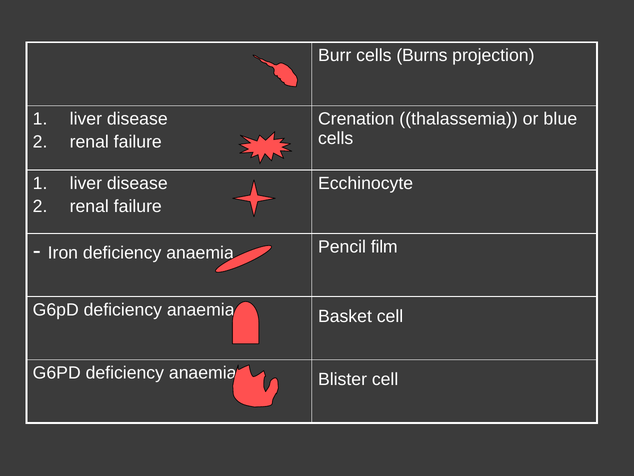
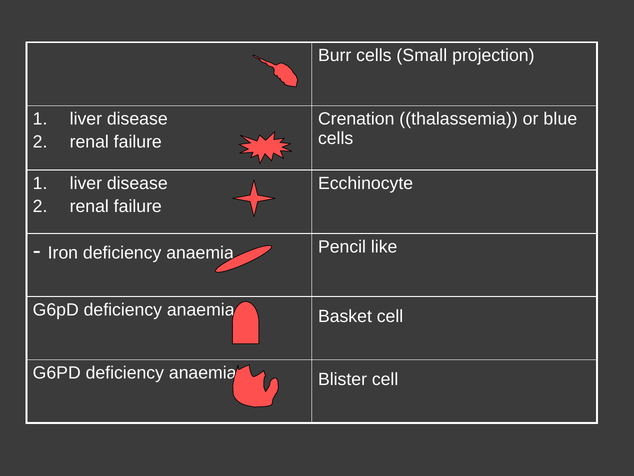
Burns: Burns -> Small (422, 56)
film: film -> like (384, 246)
